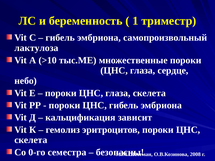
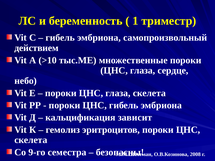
лактулоза: лактулоза -> действием (36, 48)
0-го: 0-го -> 9-го (37, 152)
